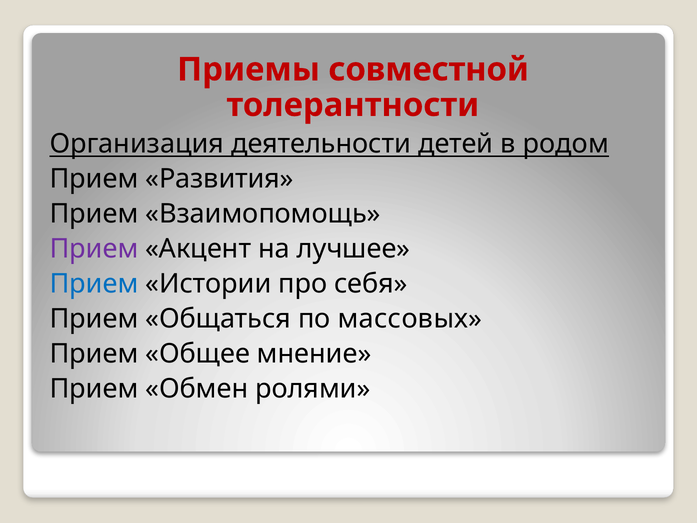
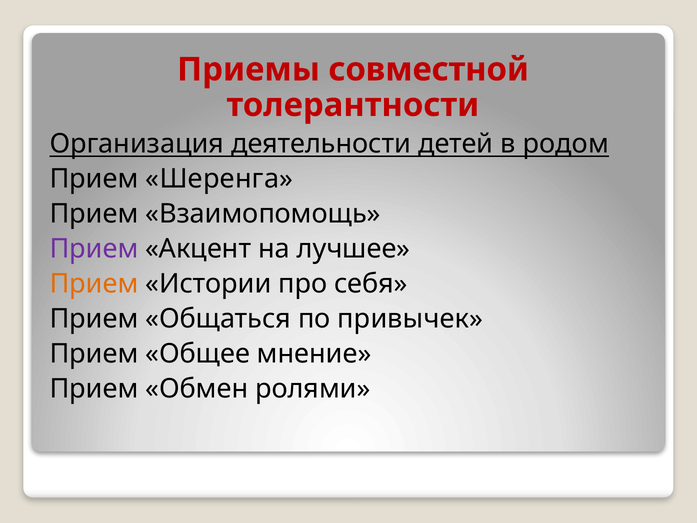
Развития: Развития -> Шеренга (219, 179)
Прием colour: blue -> orange (94, 284)
массовых: массовых -> привычек (410, 319)
